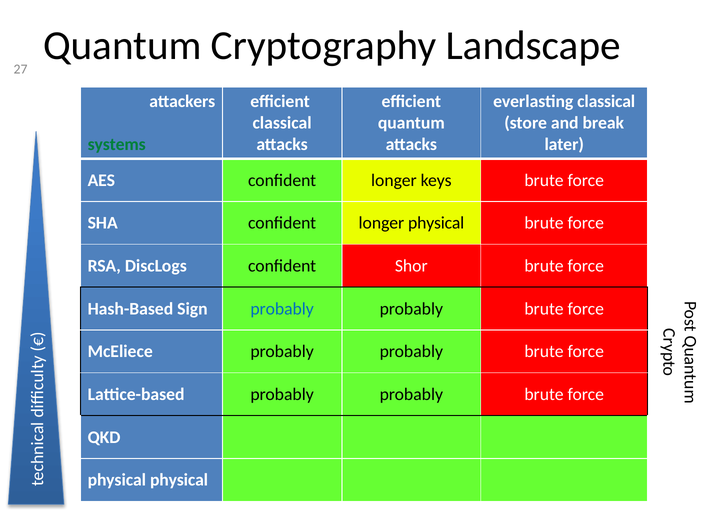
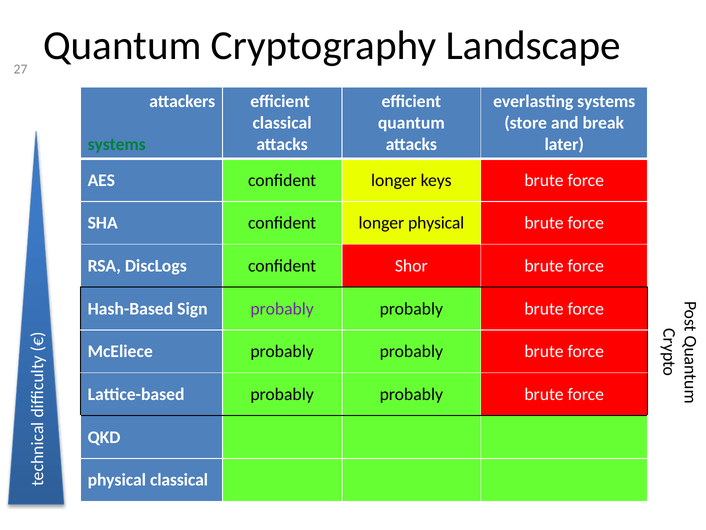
everlasting classical: classical -> systems (606, 101)
probably colour: blue -> purple (282, 308)
physical physical: physical -> classical (179, 480)
